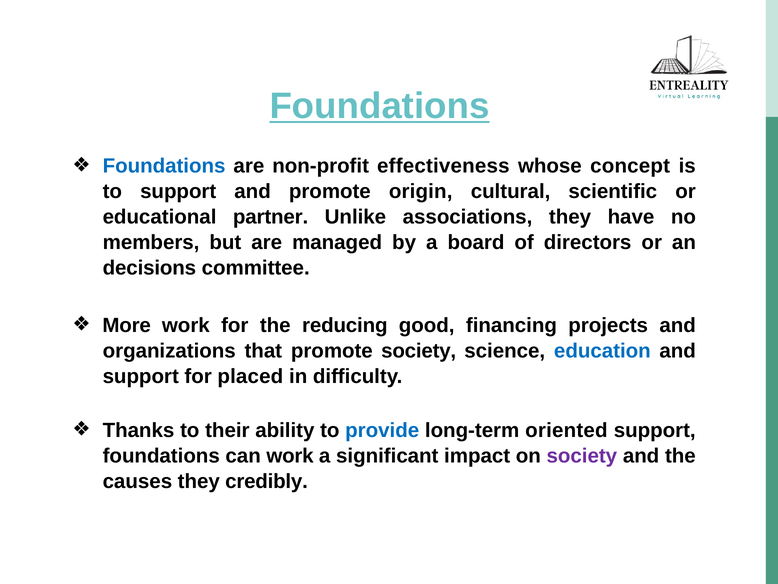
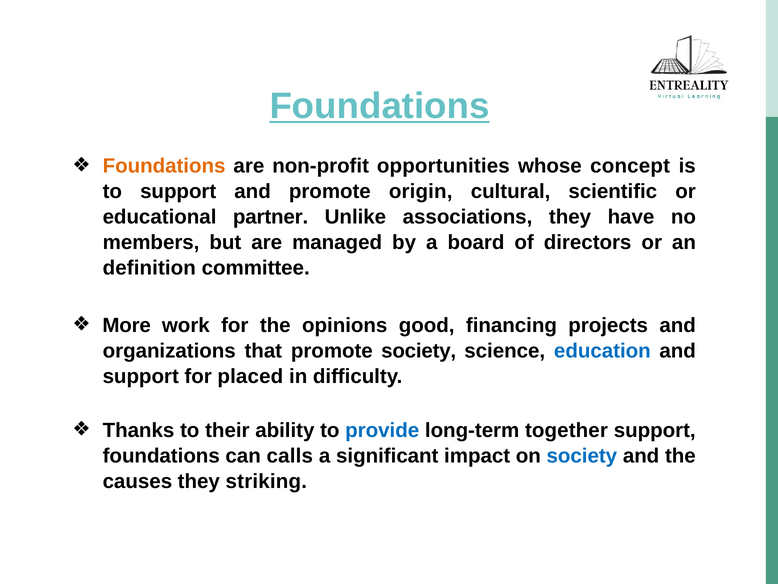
Foundations colour: blue -> orange (164, 166)
effectiveness: effectiveness -> opportunities (443, 166)
decisions: decisions -> definition (149, 268)
reducing: reducing -> opinions (345, 325)
oriented: oriented -> together (566, 430)
can work: work -> calls (290, 455)
society colour: purple -> blue (582, 455)
credibly: credibly -> striking (266, 481)
